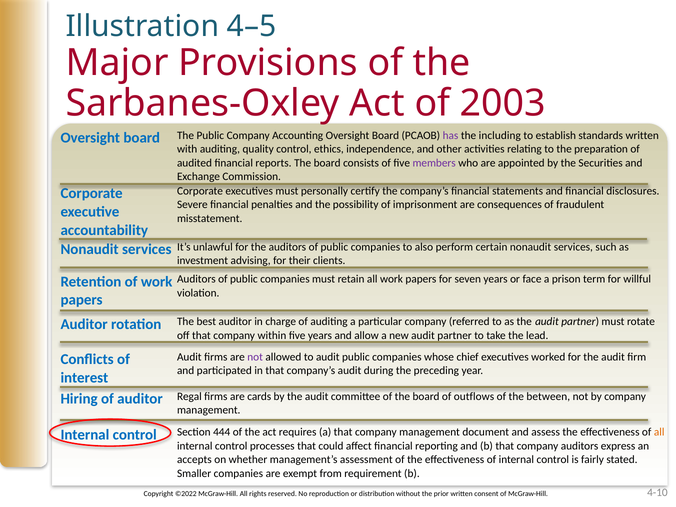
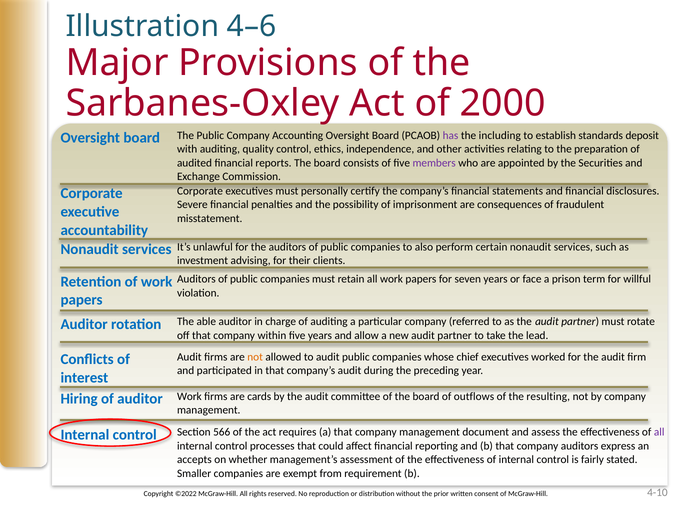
4–5: 4–5 -> 4–6 (252, 26)
2003: 2003 -> 2000 (503, 103)
standards written: written -> deposit (642, 135)
best: best -> able (206, 322)
not colour: purple -> orange (255, 357)
auditor Regal: Regal -> Work (189, 397)
between: between -> resulting (548, 397)
444: 444 -> 566 (222, 432)
all colour: orange -> purple (659, 432)
